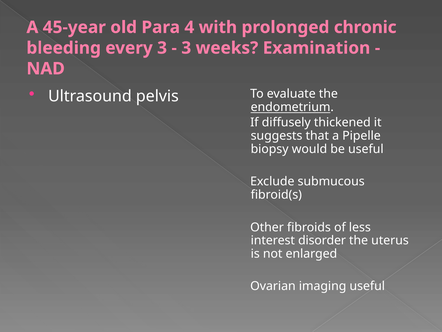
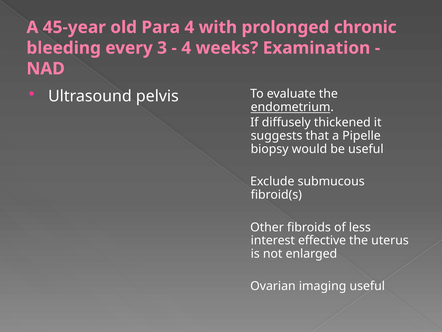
3: 3 -> 4 (186, 48)
disorder: disorder -> effective (322, 240)
